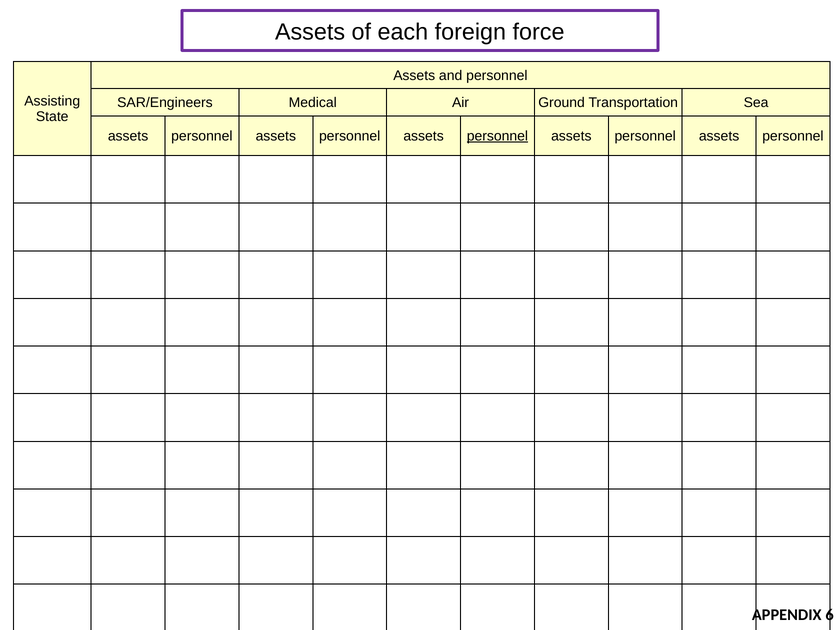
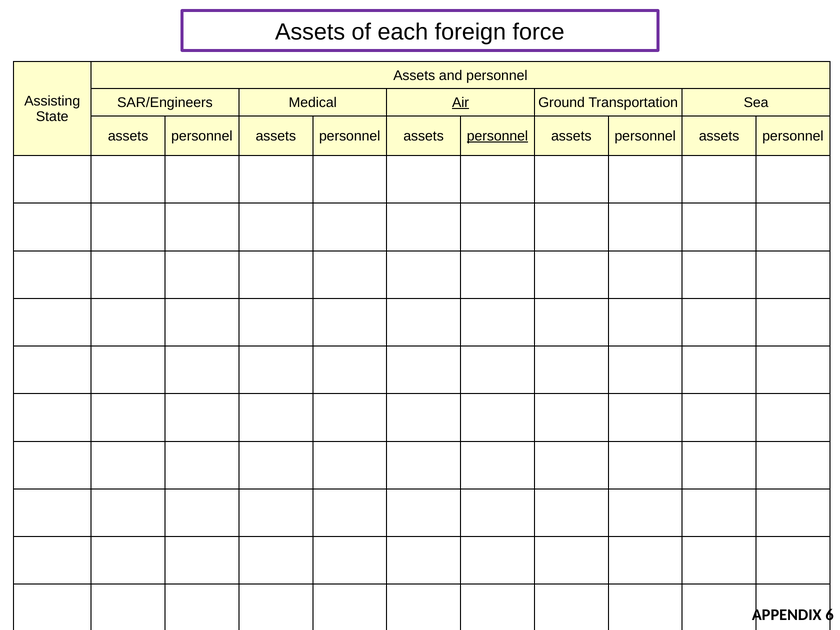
Air underline: none -> present (461, 103)
